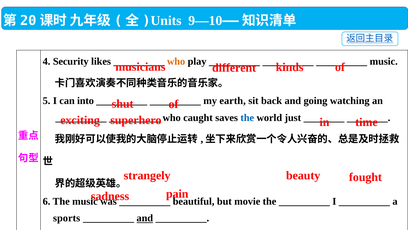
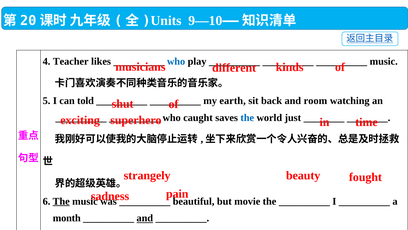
Security: Security -> Teacher (71, 61)
who colour: orange -> blue (176, 61)
into: into -> told (86, 100)
going: going -> room (315, 100)
The underline: none -> present (61, 201)
sports: sports -> month (67, 218)
